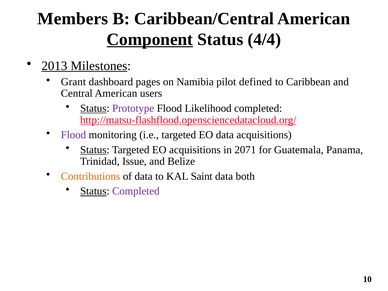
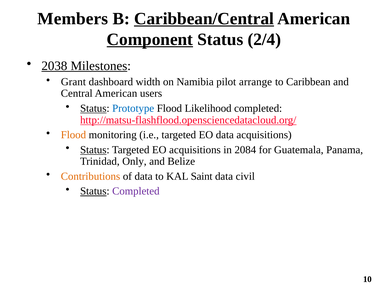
Caribbean/Central underline: none -> present (204, 19)
4/4: 4/4 -> 2/4 (264, 39)
2013: 2013 -> 2038 (54, 66)
pages: pages -> width (148, 82)
defined: defined -> arrange (256, 82)
Prototype colour: purple -> blue (133, 108)
Flood colour: purple -> orange (73, 135)
2071: 2071 -> 2084 (245, 150)
Issue: Issue -> Only (134, 161)
both: both -> civil (245, 176)
